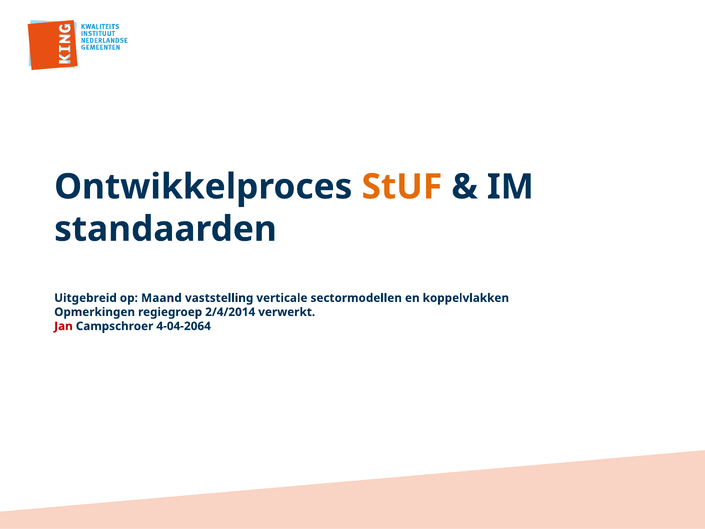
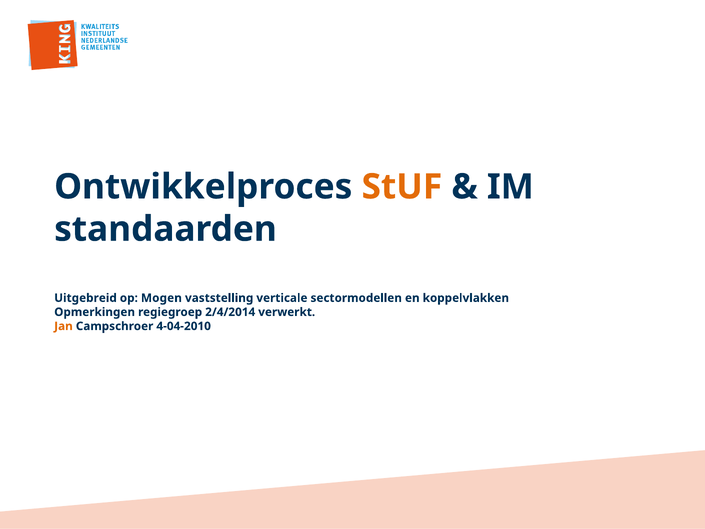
Maand: Maand -> Mogen (161, 298)
Jan colour: red -> orange (63, 326)
4-04-2064: 4-04-2064 -> 4-04-2010 (184, 326)
